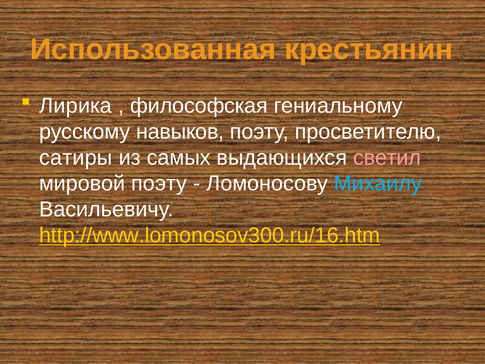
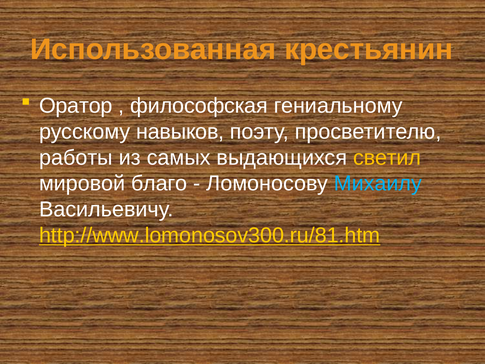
Лирика: Лирика -> Оратор (76, 106)
сатиры: сатиры -> работы (76, 158)
светил colour: pink -> yellow (387, 158)
мировой поэту: поэту -> благо (159, 183)
http://www.lomonosov300.ru/16.htm: http://www.lomonosov300.ru/16.htm -> http://www.lomonosov300.ru/81.htm (210, 235)
